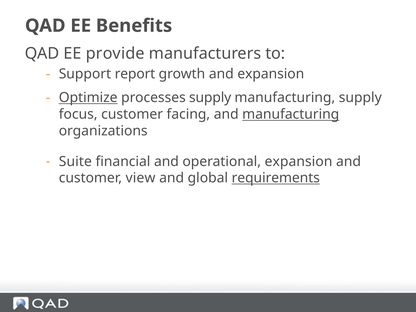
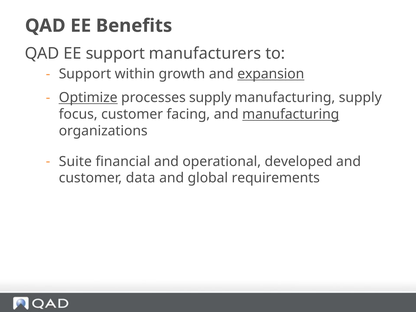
EE provide: provide -> support (115, 53)
report: report -> within (135, 74)
expansion underline: none -> present (271, 74)
operational expansion: expansion -> developed (299, 161)
view: view -> data (141, 178)
requirements underline: present -> none (276, 178)
